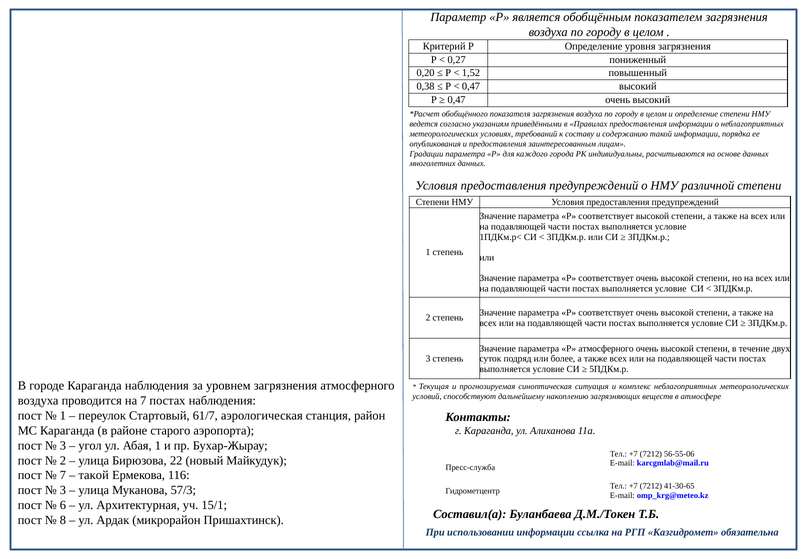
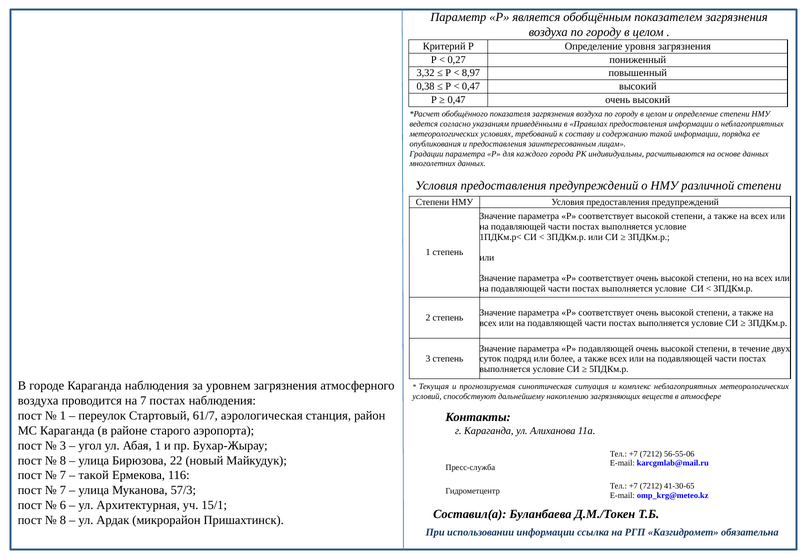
0,20: 0,20 -> 3,32 (426, 73)
1,52: 1,52 -> 8,97 (471, 73)
Р атмосферного: атмосферного -> подавляющей (606, 348)
2: 2 -> 8 (63, 460)
3: 3 -> 7 (63, 490)
